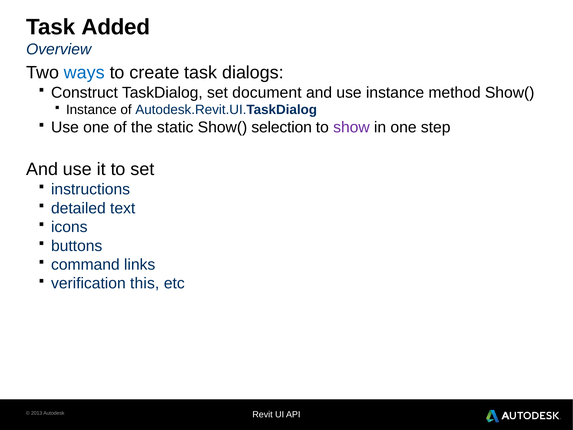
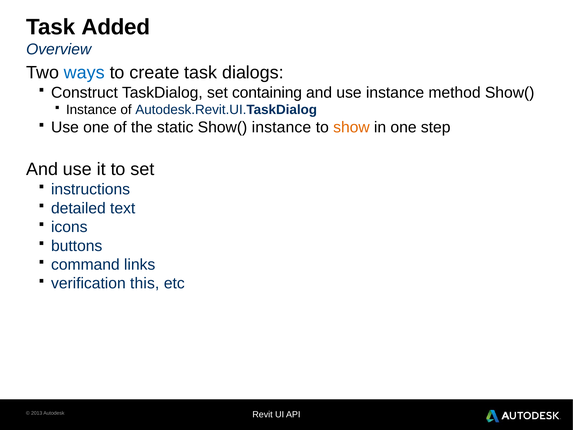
document: document -> containing (267, 92)
Show( selection: selection -> instance (281, 127)
show colour: purple -> orange (351, 127)
